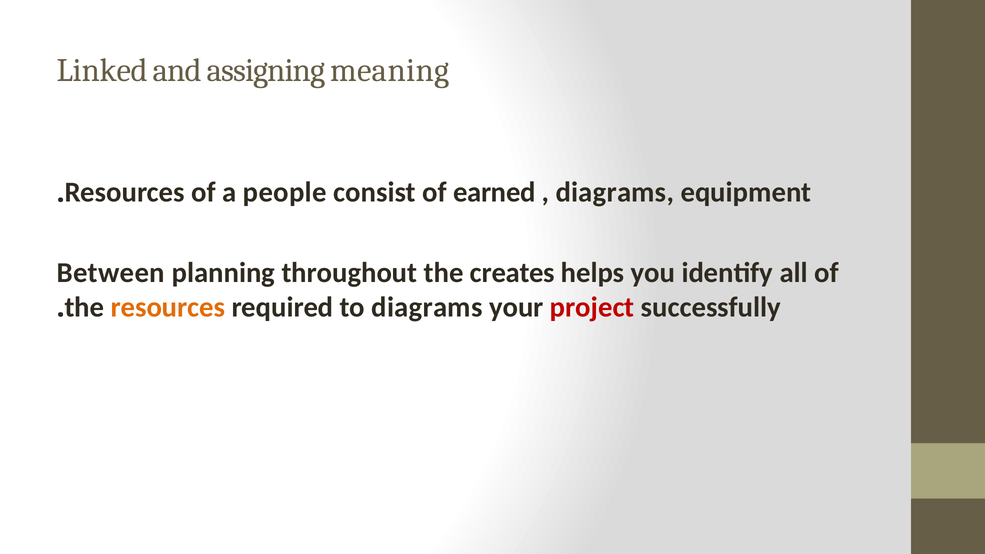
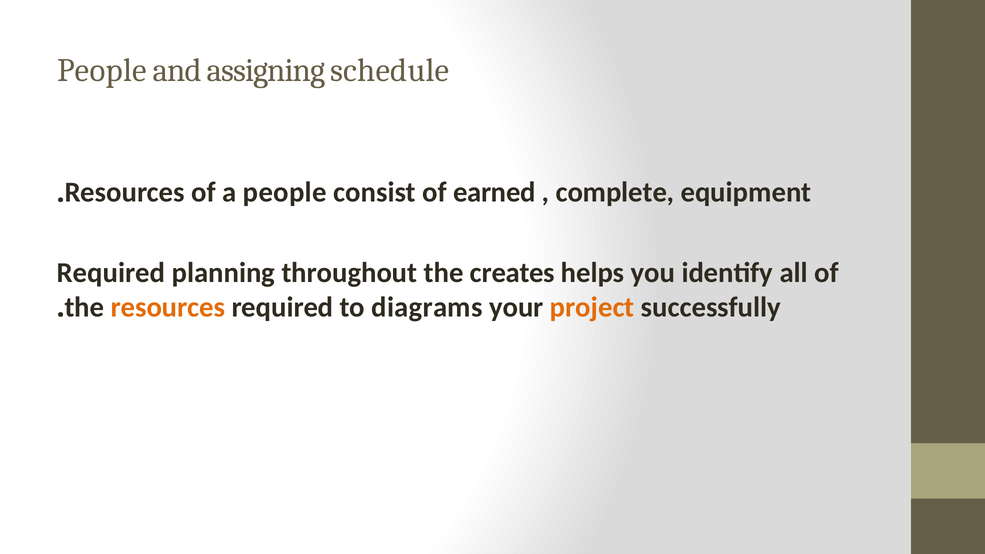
Linked: Linked -> People (102, 71)
meaning: meaning -> schedule (390, 71)
diagrams: diagrams -> complete (615, 192)
Between: Between -> Required (111, 273)
project colour: red -> orange (592, 307)
